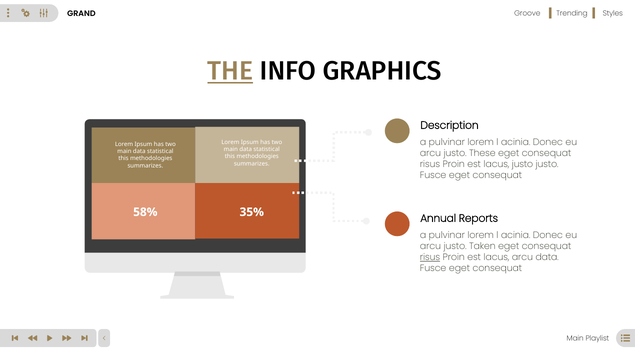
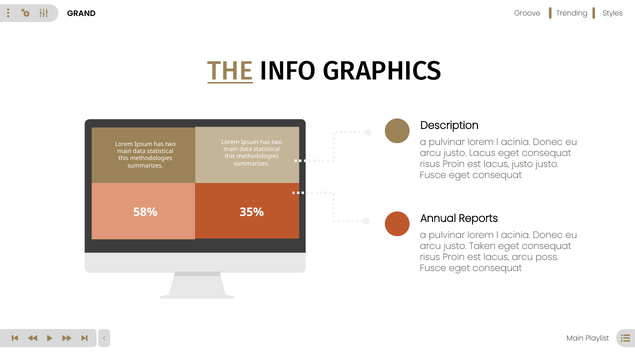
justo These: These -> Lacus (482, 153)
risus underline: present -> none (430, 257)
arcu data: data -> poss (547, 257)
